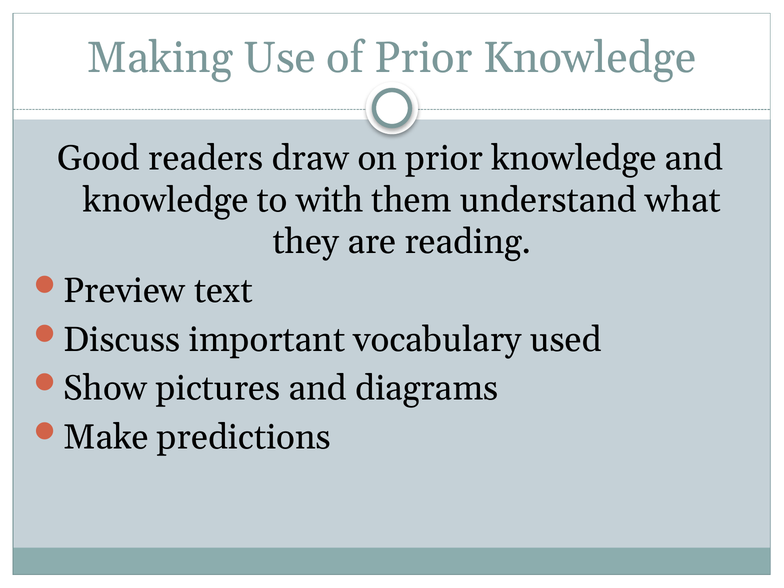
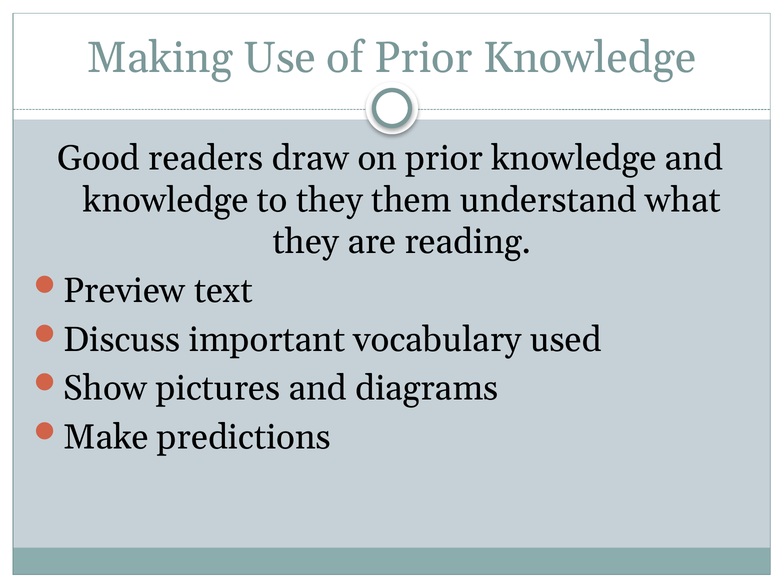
to with: with -> they (330, 200)
